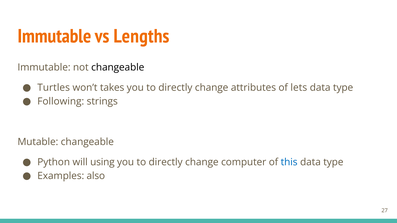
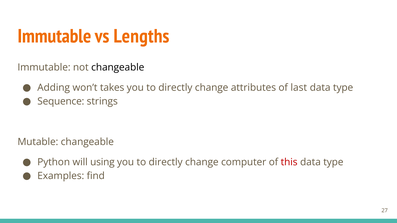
Turtles: Turtles -> Adding (54, 88)
lets: lets -> last (299, 88)
Following: Following -> Sequence (61, 101)
this colour: blue -> red (289, 162)
also: also -> find (96, 176)
